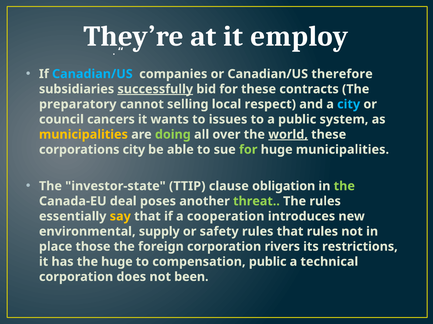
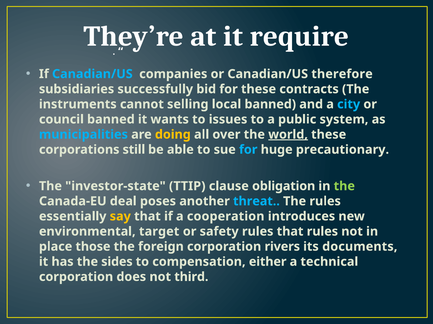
employ: employ -> require (299, 36)
successfully underline: present -> none (155, 89)
preparatory: preparatory -> instruments (78, 104)
local respect: respect -> banned (270, 104)
council cancers: cancers -> banned (111, 120)
municipalities colour: yellow -> light blue (83, 135)
doing colour: light green -> yellow (173, 135)
corporations city: city -> still (134, 150)
for colour: light green -> light blue (248, 150)
huge municipalities: municipalities -> precautionary (342, 150)
threat colour: light green -> light blue (256, 202)
supply: supply -> target (159, 232)
restrictions: restrictions -> documents (360, 247)
the huge: huge -> sides (117, 262)
compensation public: public -> either (268, 262)
been: been -> third (191, 277)
